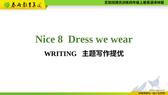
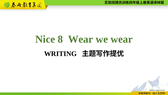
8 Dress: Dress -> Wear (81, 39)
